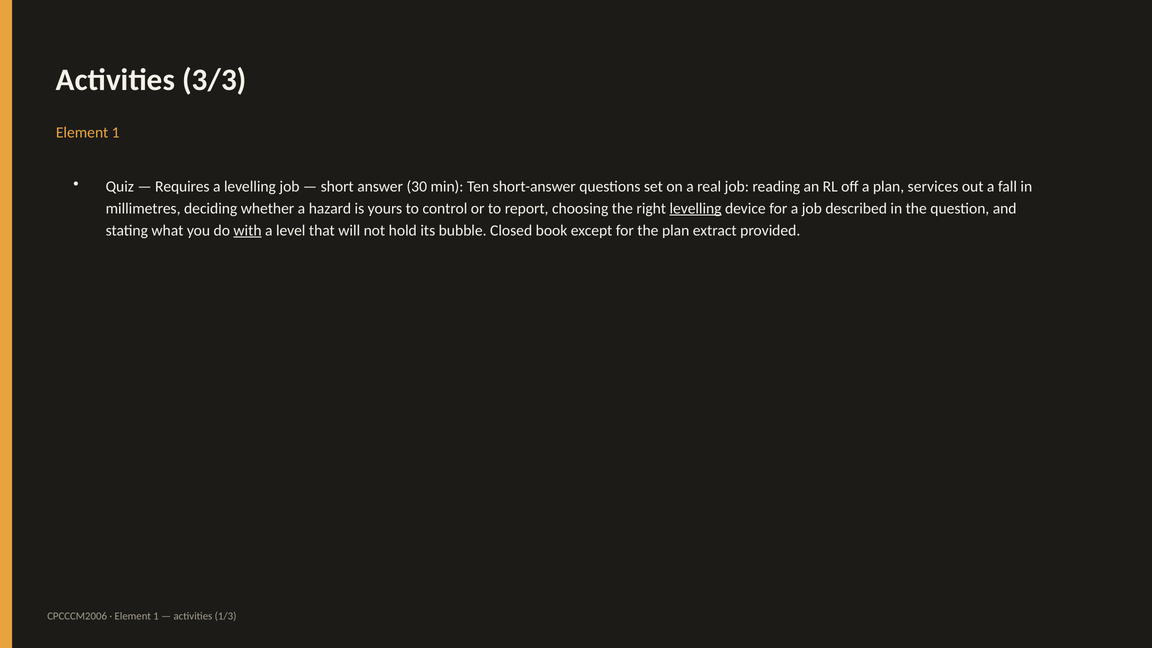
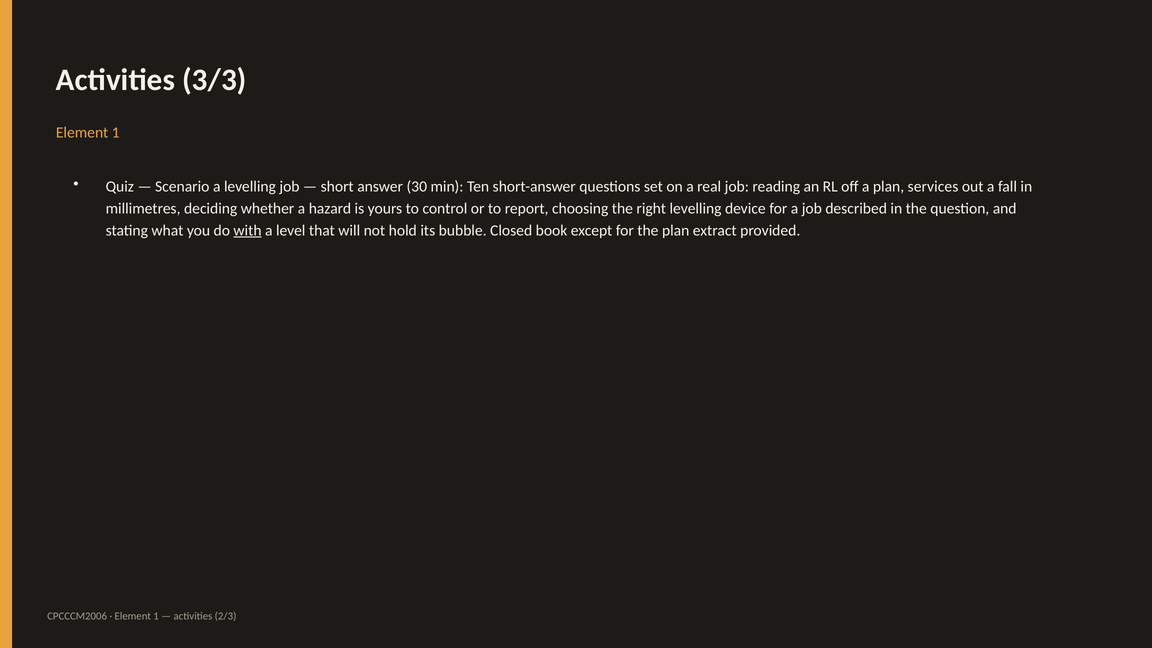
Requires: Requires -> Scenario (182, 186)
levelling underline: present -> none (696, 208)
1/3: 1/3 -> 2/3 (226, 616)
